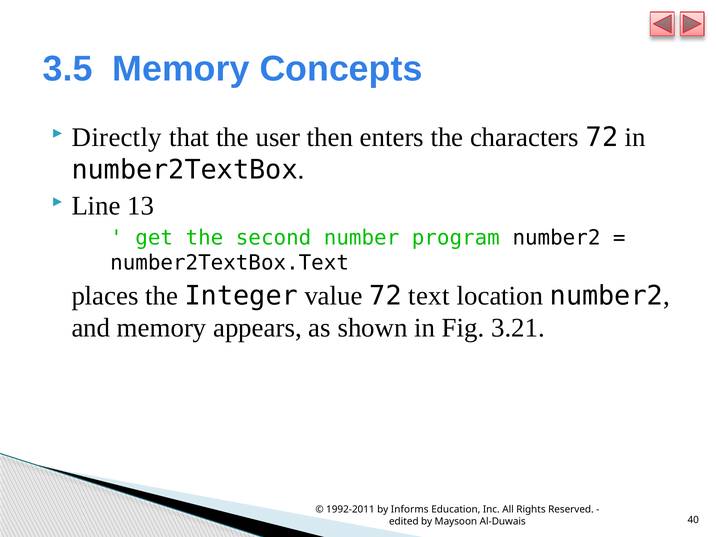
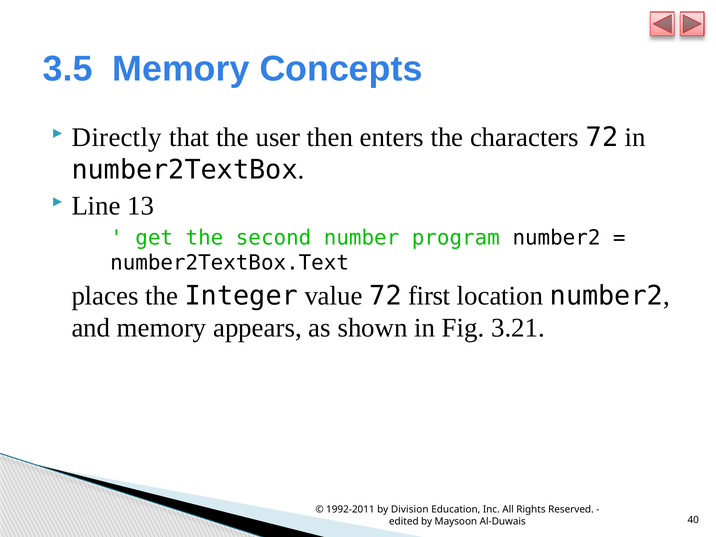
text: text -> first (429, 296)
Informs: Informs -> Division (410, 510)
